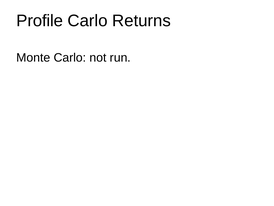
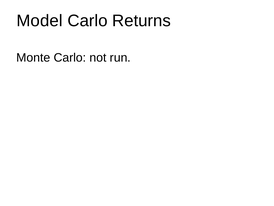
Profile: Profile -> Model (40, 21)
